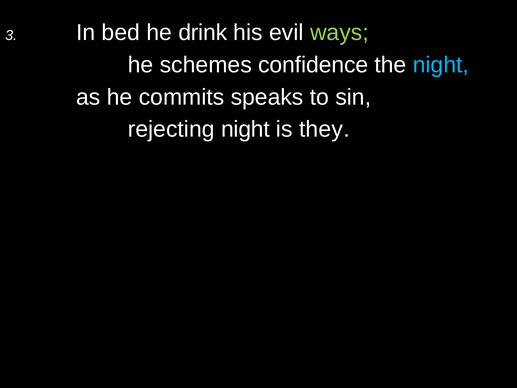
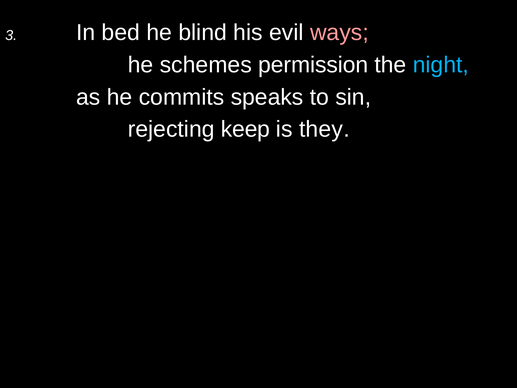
drink: drink -> blind (203, 33)
ways colour: light green -> pink (339, 33)
confidence: confidence -> permission (313, 65)
rejecting night: night -> keep (245, 129)
